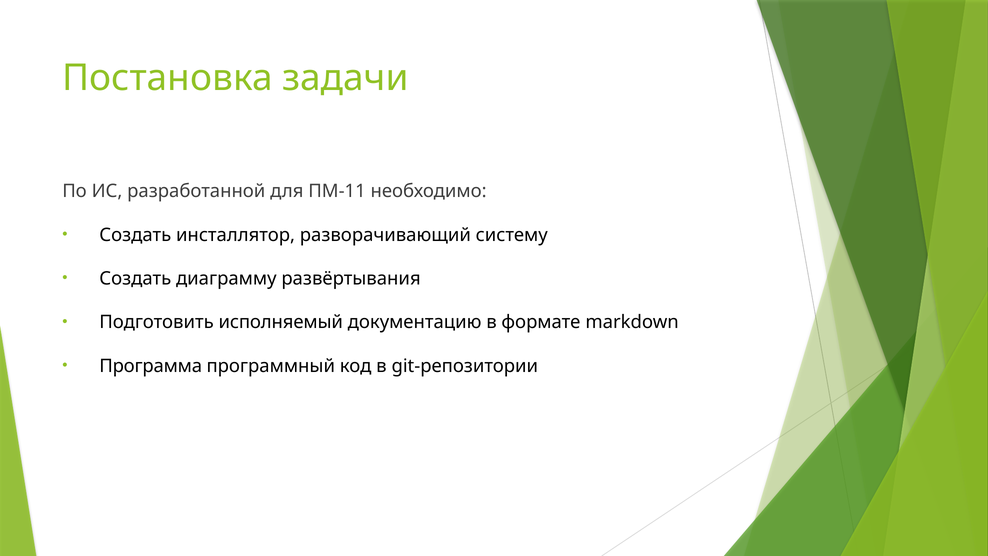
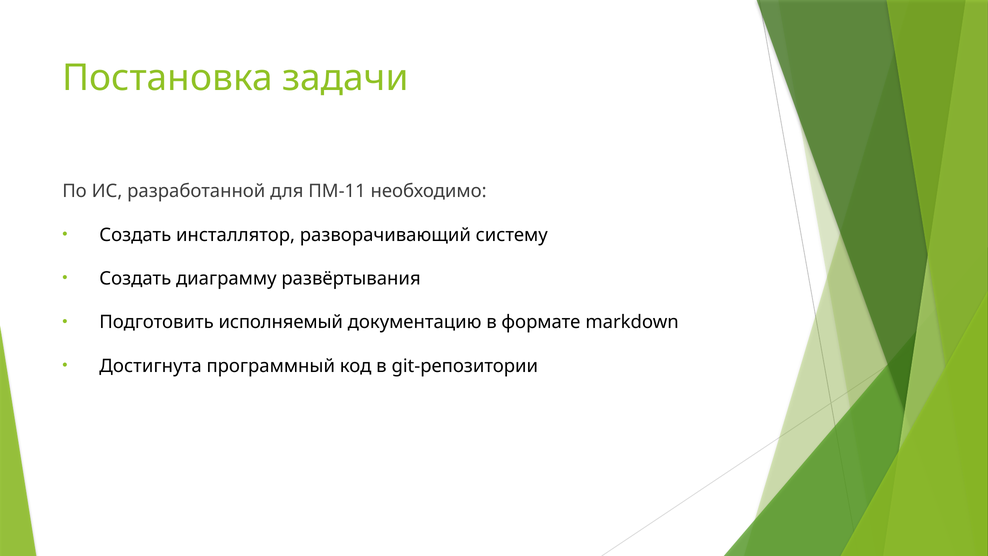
Программа: Программа -> Достигнута (151, 366)
